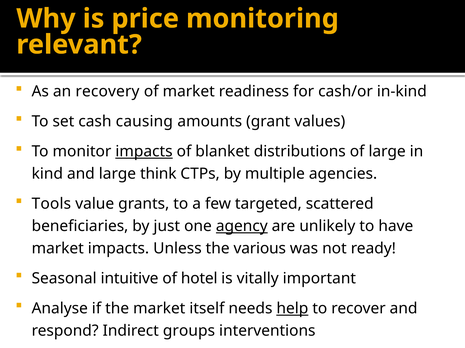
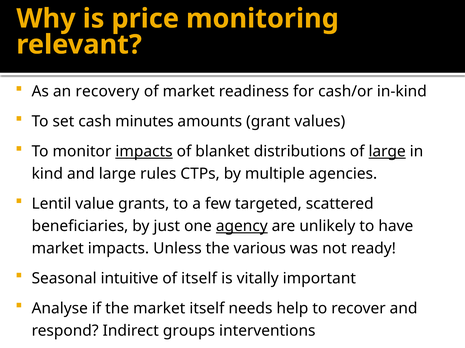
causing: causing -> minutes (144, 122)
large underline: none -> present (387, 152)
think: think -> rules (158, 174)
Tools: Tools -> Lentil (51, 204)
of hotel: hotel -> itself (199, 279)
help underline: present -> none (292, 309)
